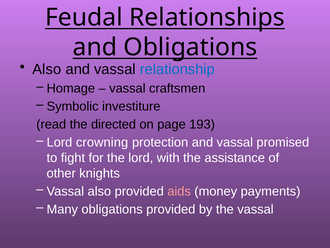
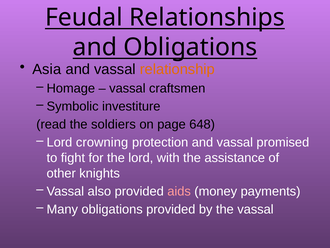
Also: Also -> Asia (47, 69)
relationship colour: blue -> orange (177, 69)
directed: directed -> soldiers (113, 124)
193: 193 -> 648 (202, 124)
